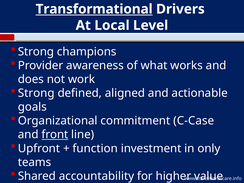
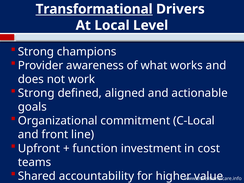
C-Case: C-Case -> C-Local (194, 121)
front underline: present -> none (55, 135)
only: only -> cost (209, 148)
